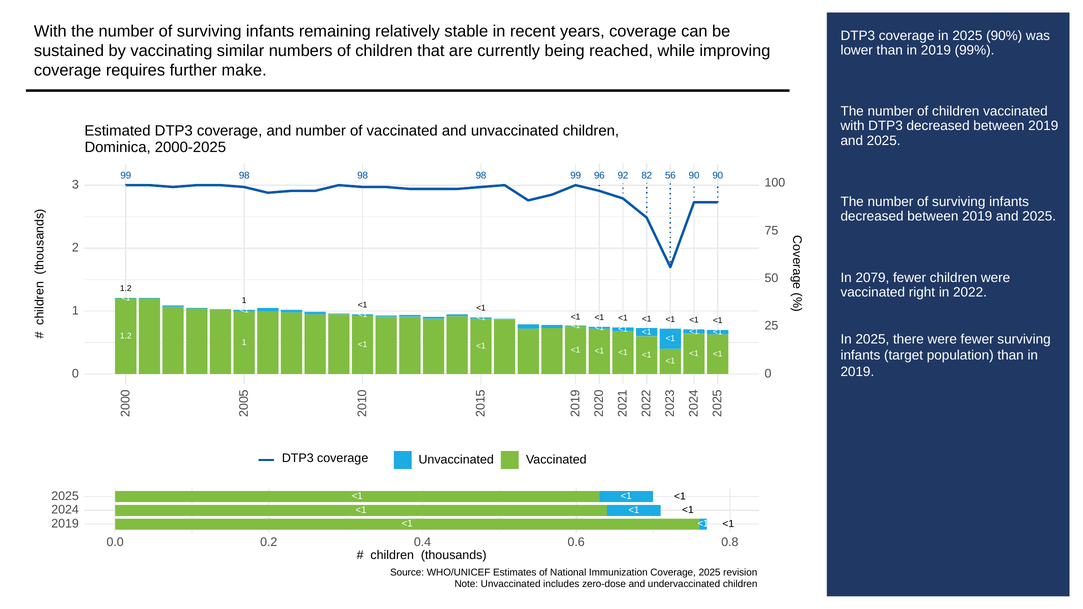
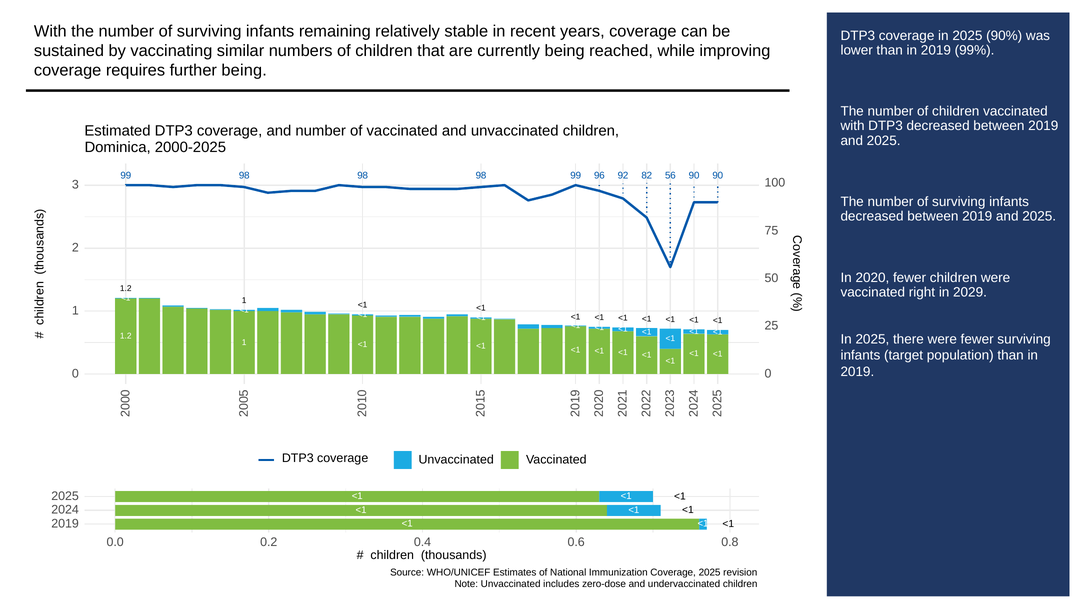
further make: make -> being (244, 70)
2079: 2079 -> 2020 (872, 278)
2022: 2022 -> 2029 (970, 292)
